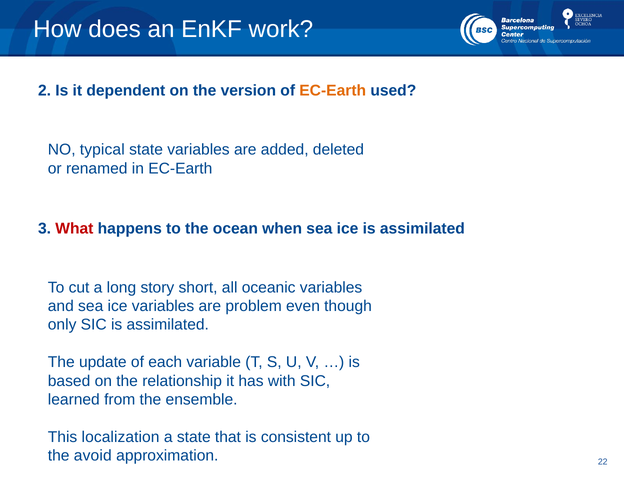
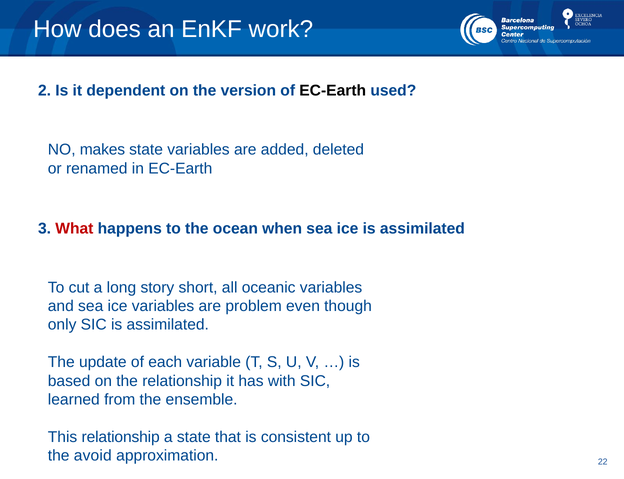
EC-Earth colour: orange -> black (333, 91)
typical: typical -> makes (102, 150)
This localization: localization -> relationship (121, 437)
